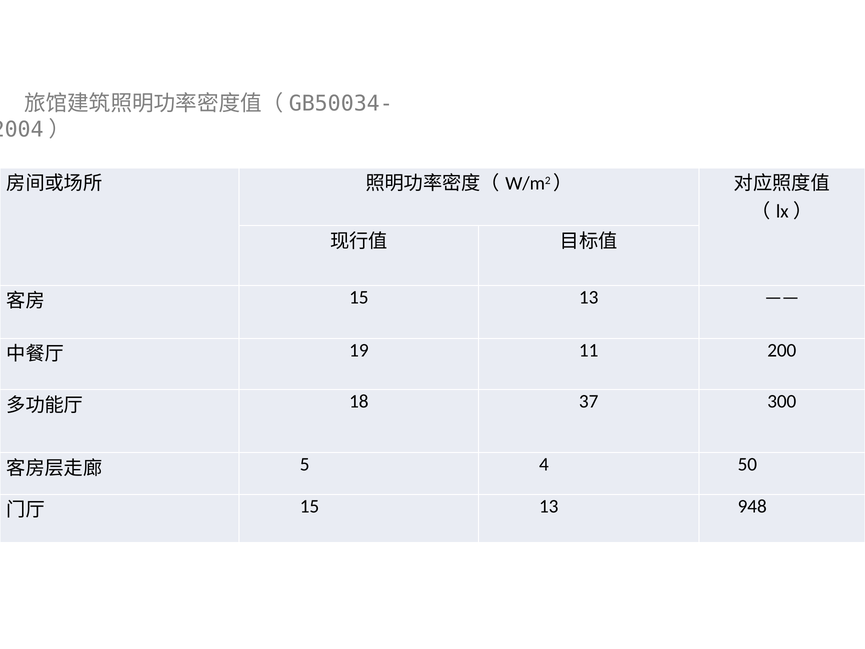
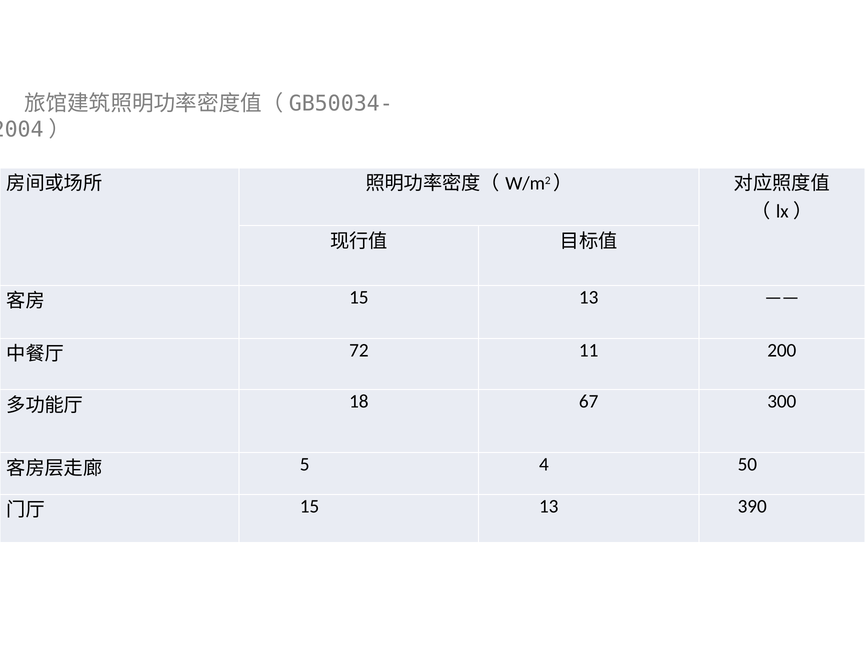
19: 19 -> 72 (359, 350)
37: 37 -> 67 (589, 401)
948: 948 -> 390 (752, 506)
